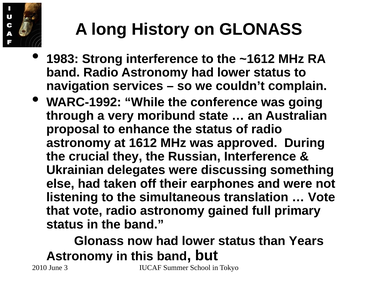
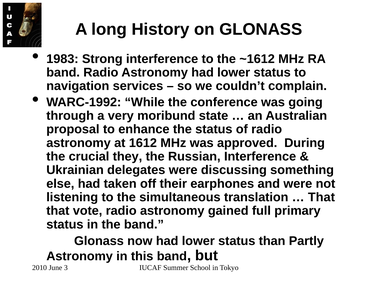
Vote: Vote -> That (321, 198)
Years: Years -> Partly (306, 241)
